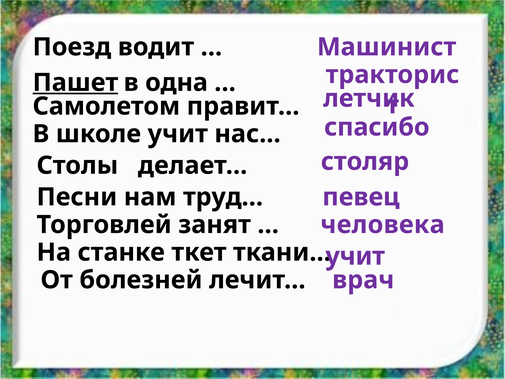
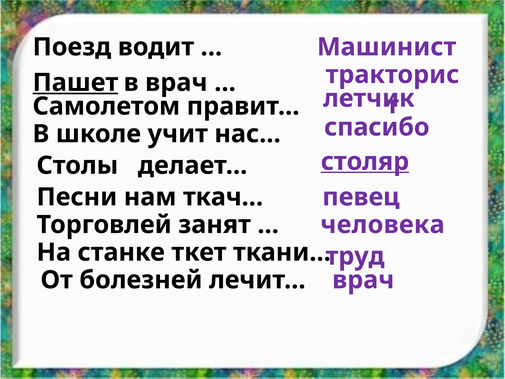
в одна: одна -> врач (176, 83)
столяр underline: none -> present (365, 161)
труд…: труд… -> ткач… (223, 197)
учит: учит -> труд (355, 256)
